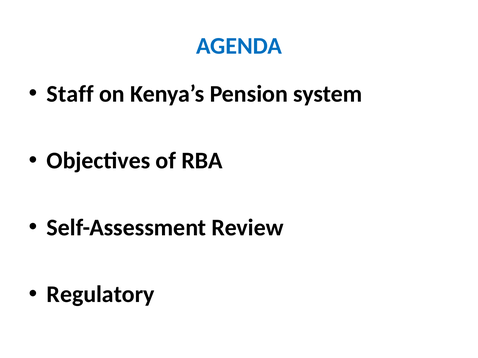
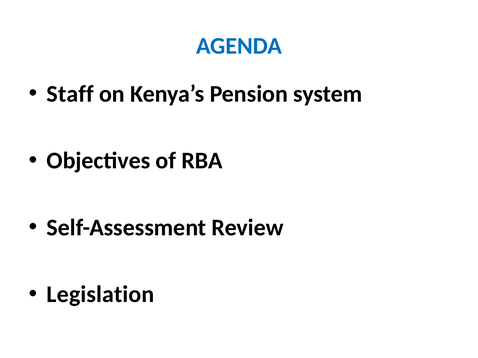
Regulatory: Regulatory -> Legislation (101, 295)
